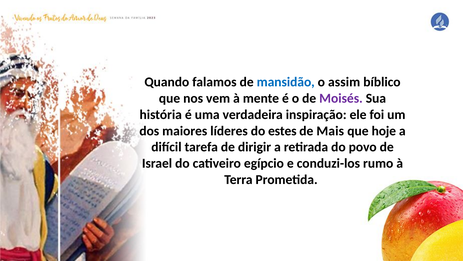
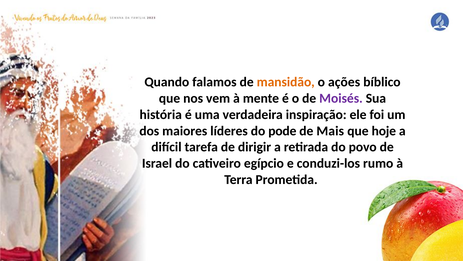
mansidão colour: blue -> orange (286, 82)
assim: assim -> ações (344, 82)
estes: estes -> pode (282, 131)
